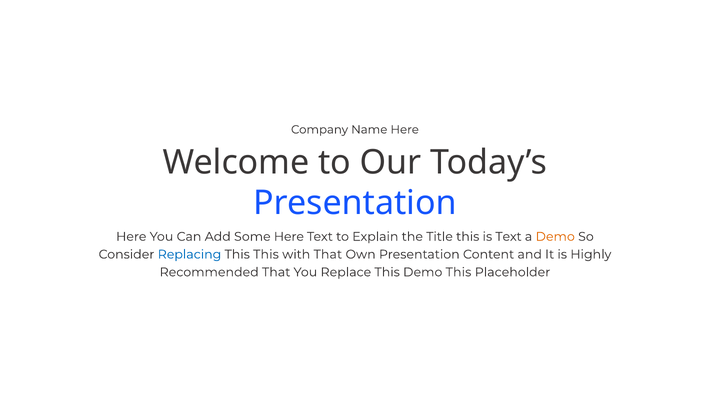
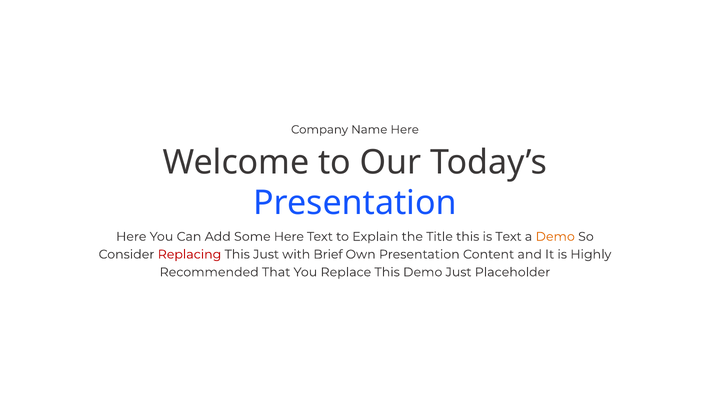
Replacing colour: blue -> red (189, 254)
This This: This -> Just (266, 254)
with That: That -> Brief (328, 254)
Demo This: This -> Just (459, 272)
